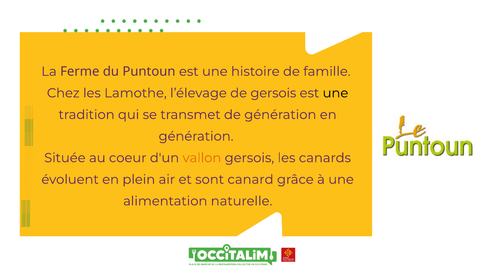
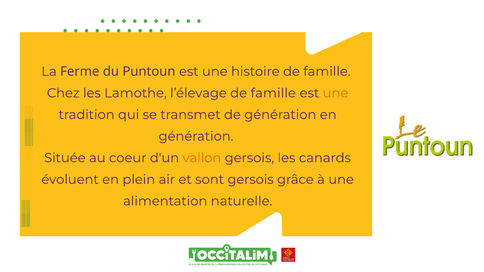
l’élevage de gersois: gersois -> famille (273, 93)
une colour: black -> orange (335, 93)
sont canard: canard -> gersois (251, 180)
